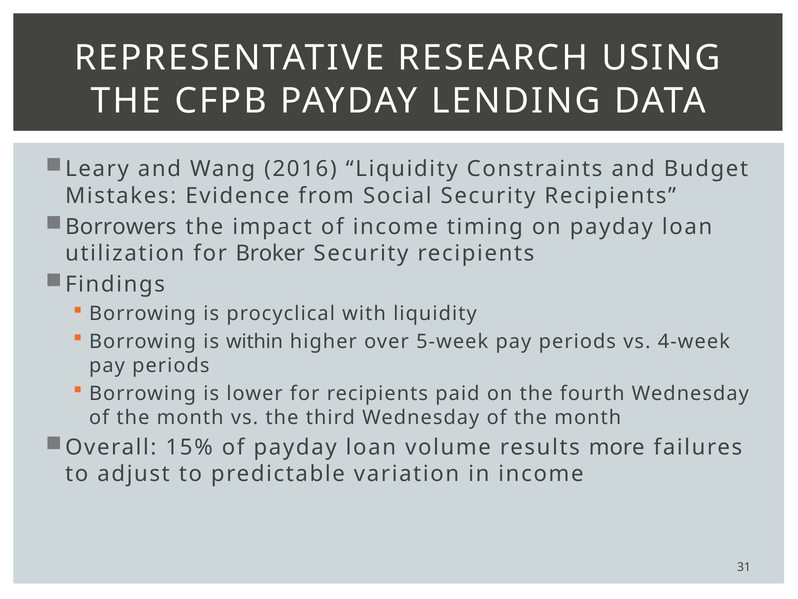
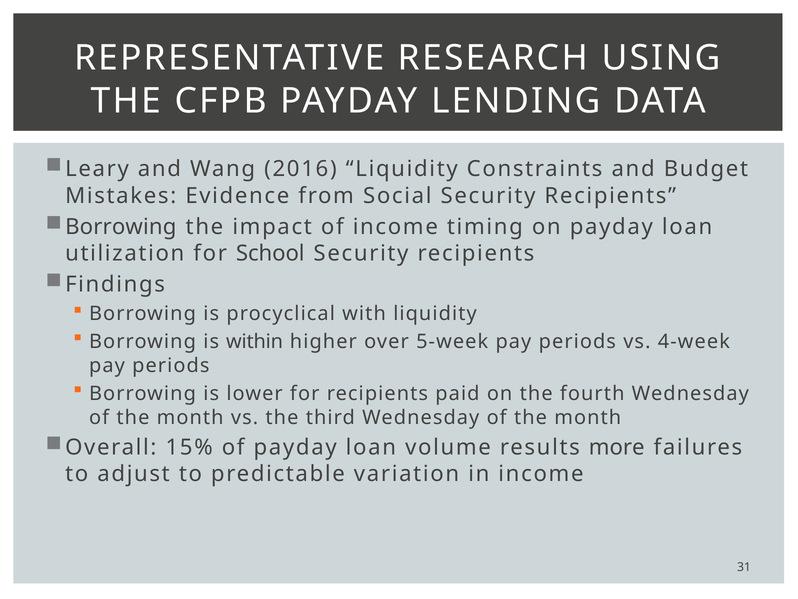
Borrowers: Borrowers -> Borrowing (121, 227)
Broker: Broker -> School (270, 253)
